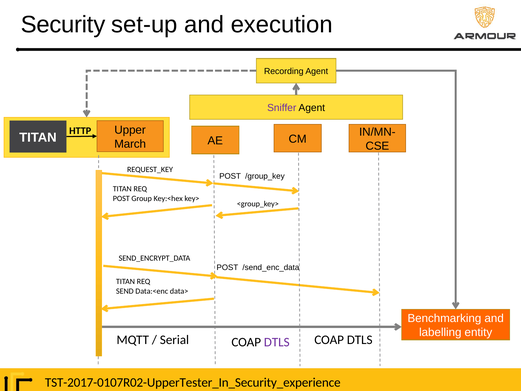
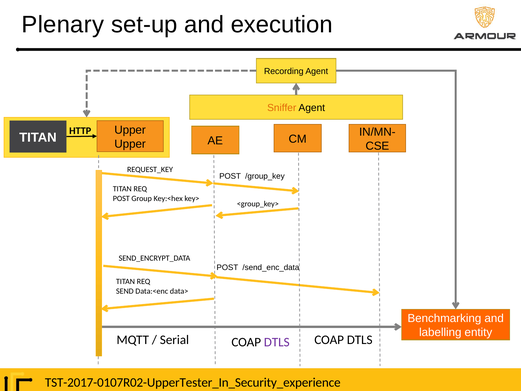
Security: Security -> Plenary (63, 25)
Sniffer colour: purple -> orange (282, 108)
March: March -> Upper (130, 144)
